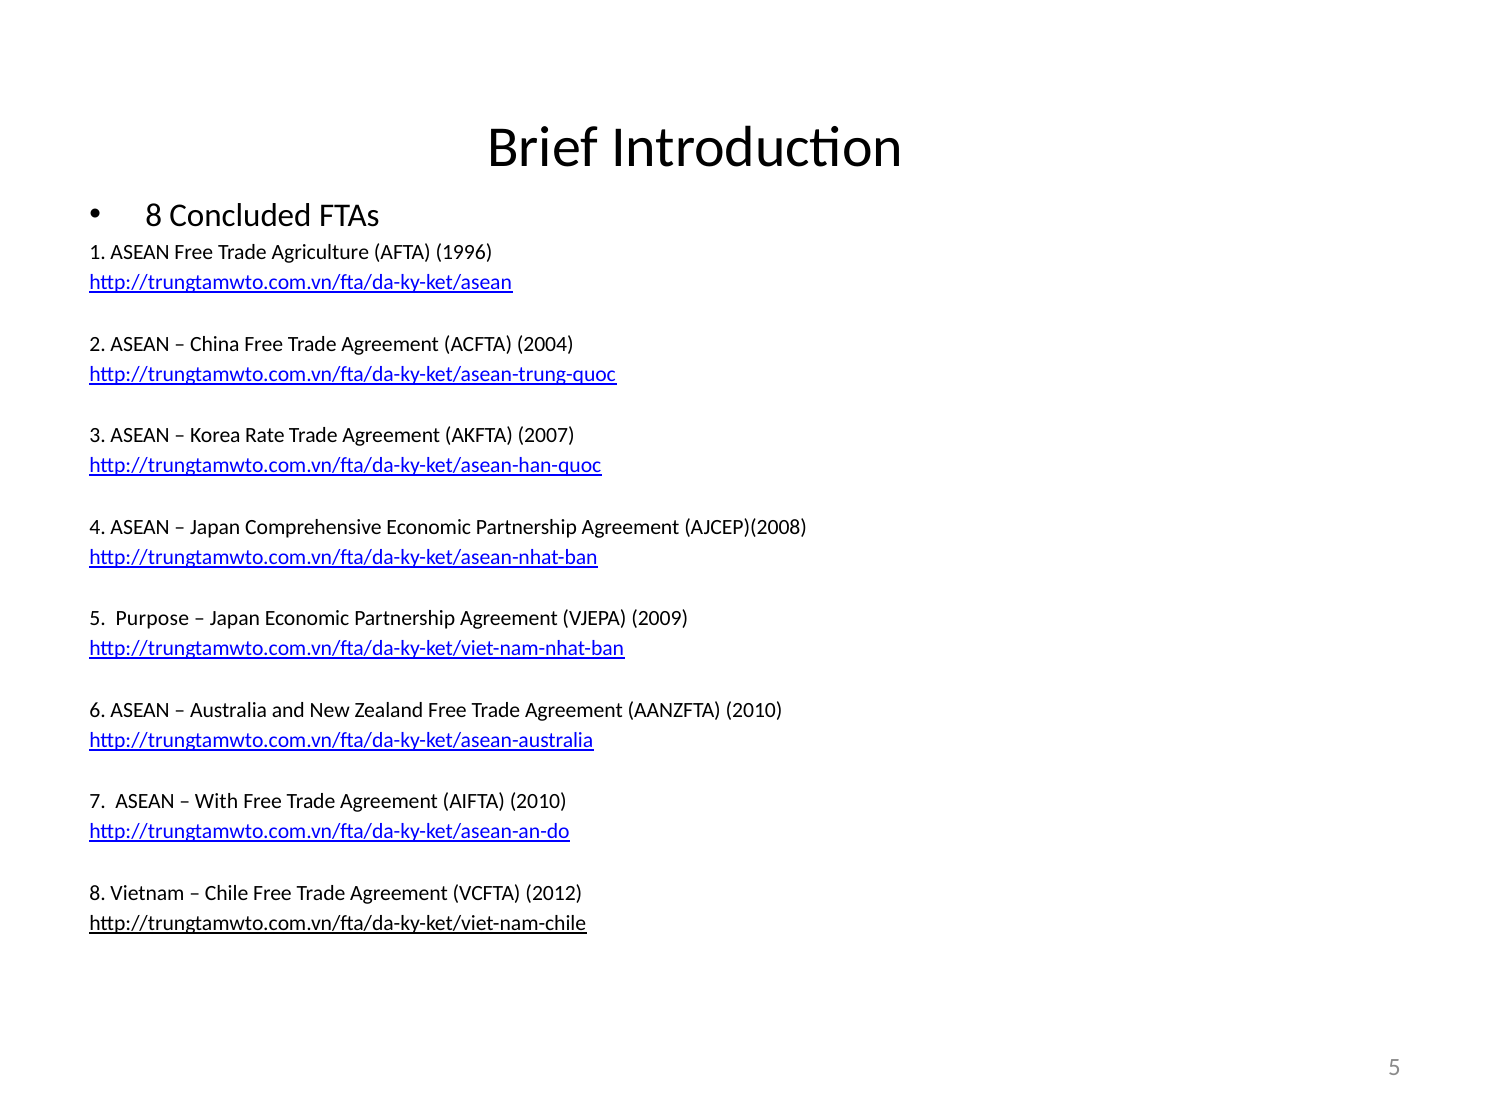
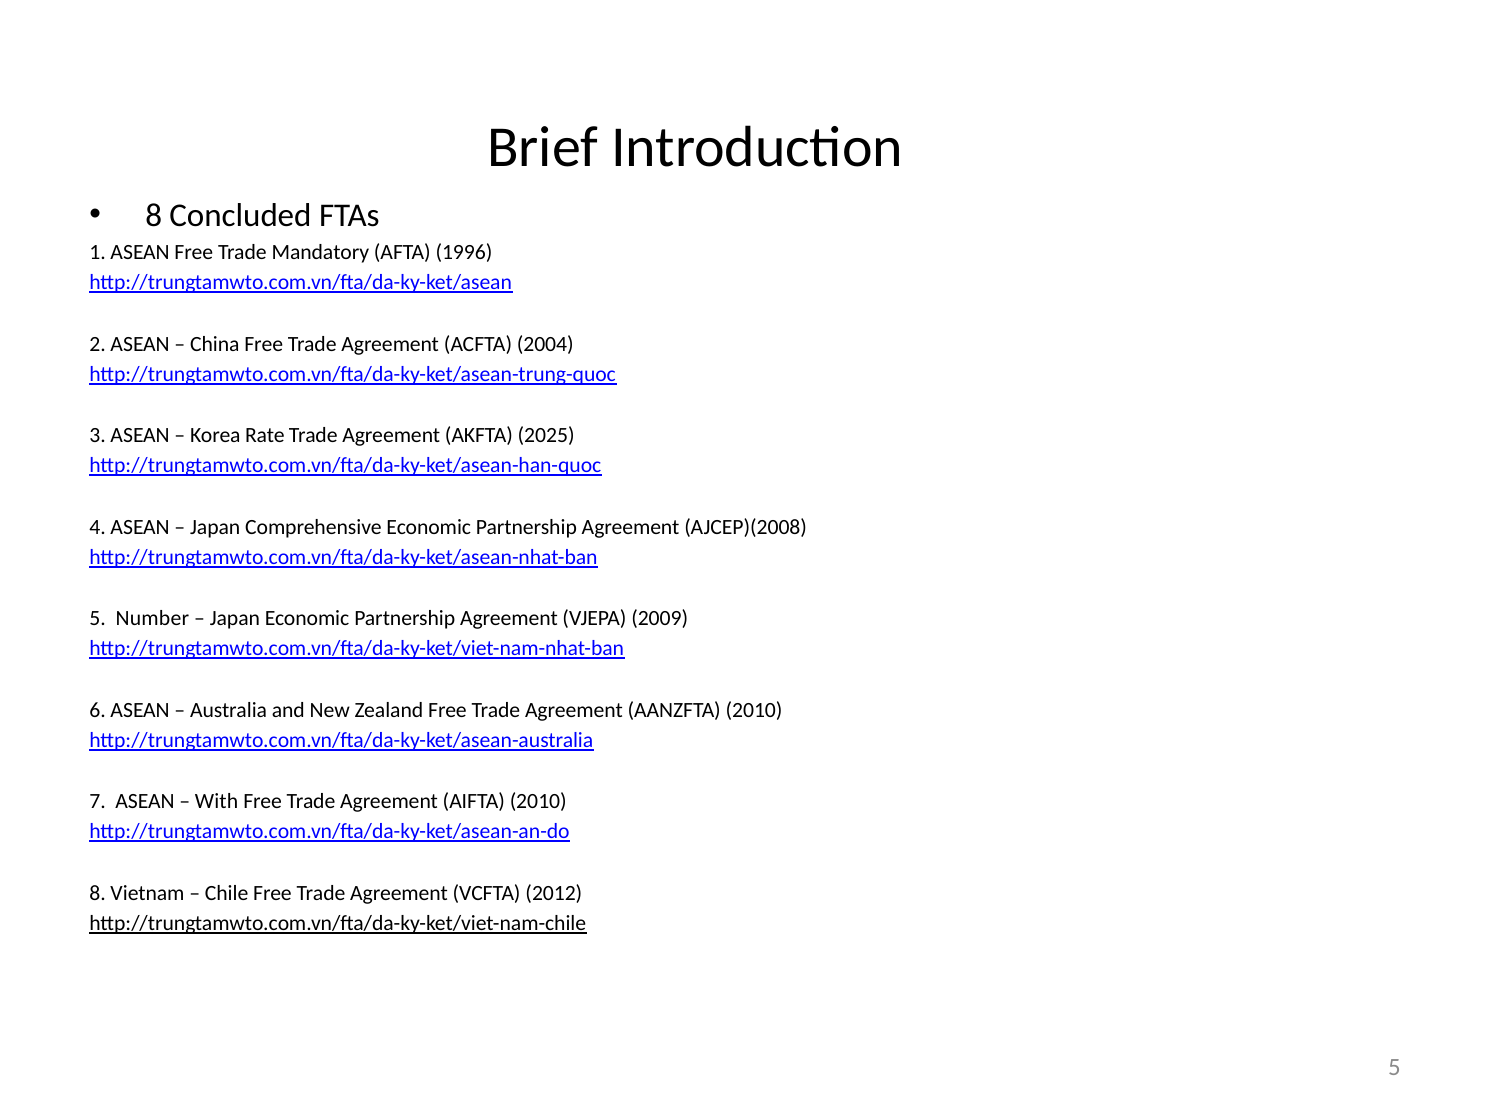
Agriculture: Agriculture -> Mandatory (320, 252)
2007: 2007 -> 2025 (546, 435)
Purpose: Purpose -> Number (152, 618)
